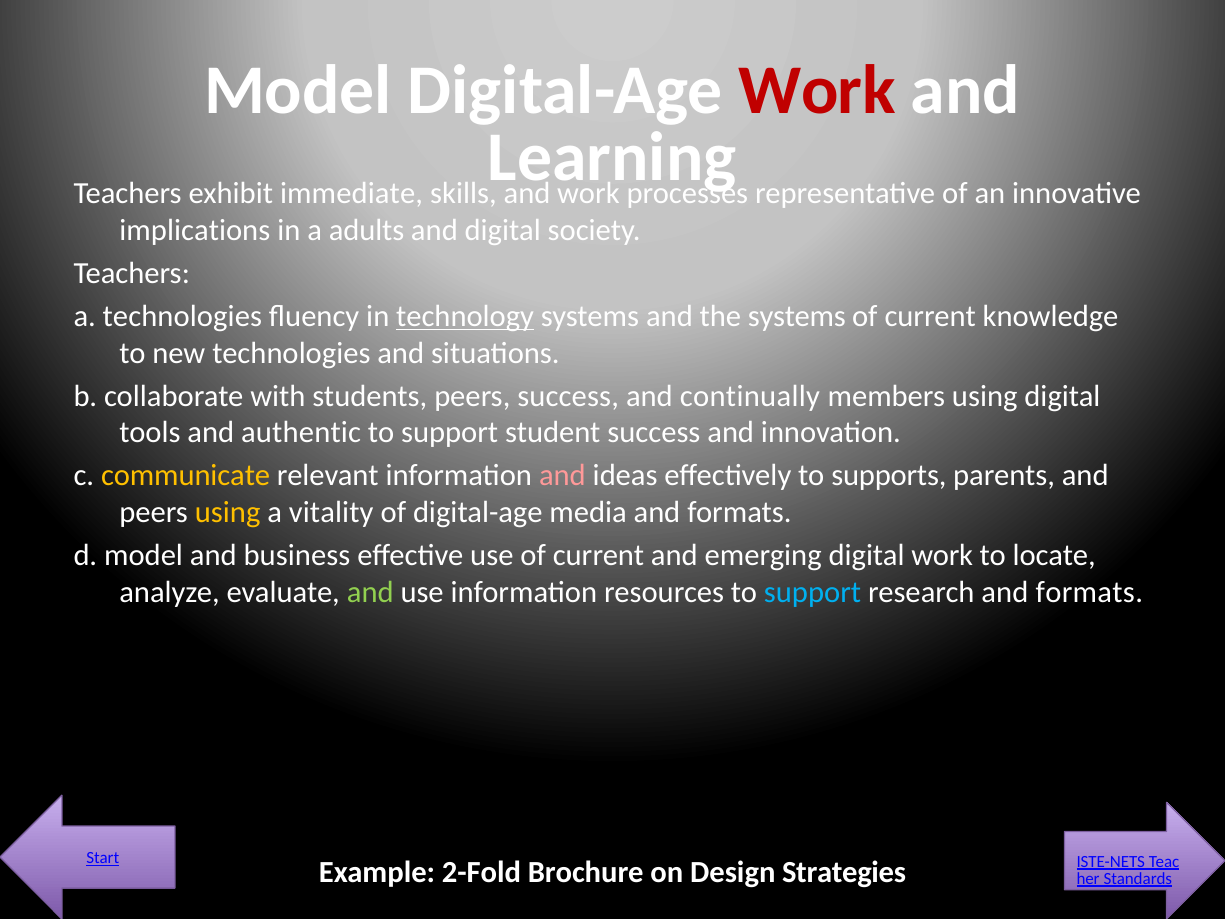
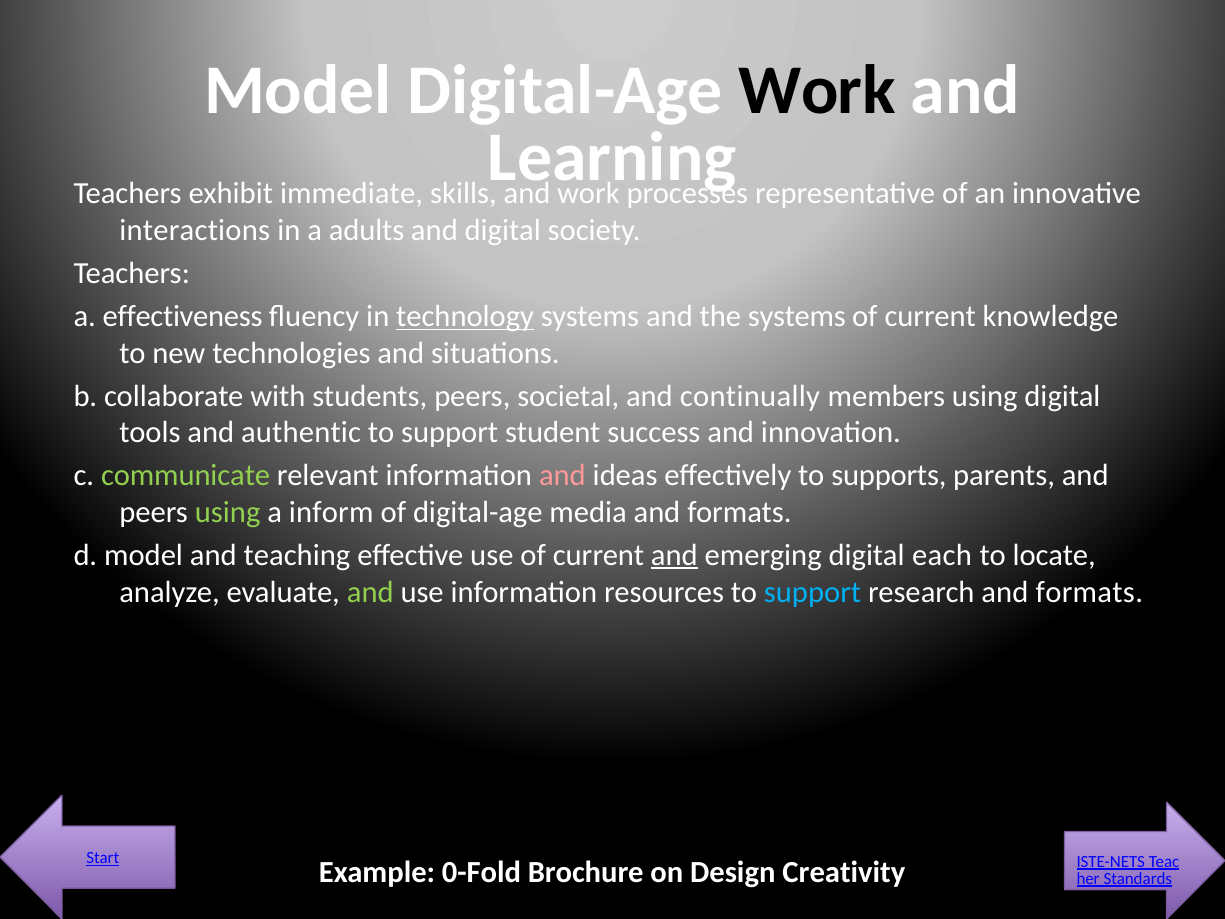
Work colour: red -> black (817, 90)
implications: implications -> interactions (195, 230)
a technologies: technologies -> effectiveness (183, 316)
peers success: success -> societal (568, 396)
communicate colour: yellow -> light green (186, 475)
using colour: yellow -> light green (228, 512)
vitality: vitality -> inform (331, 512)
business: business -> teaching (297, 555)
and underline: none -> present (674, 555)
digital work: work -> each (942, 555)
2-Fold: 2-Fold -> 0-Fold (481, 873)
Strategies: Strategies -> Creativity (844, 873)
